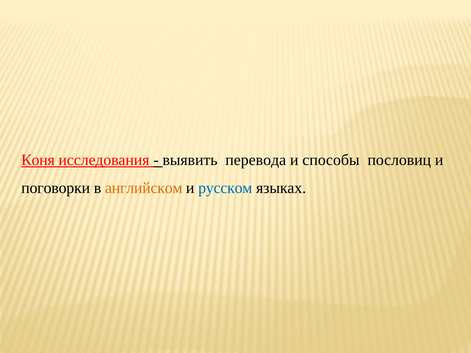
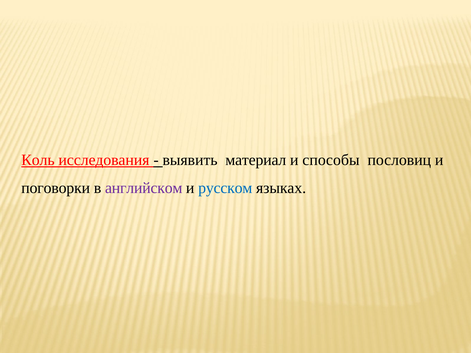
Коня: Коня -> Коль (38, 160)
перевода: перевода -> материал (256, 160)
английском colour: orange -> purple (144, 188)
